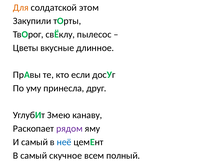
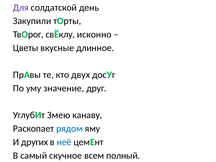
Для colour: orange -> purple (21, 8)
этом: этом -> день (89, 8)
пылесос: пылесос -> исконно (94, 34)
если: если -> двух (81, 75)
принесла: принесла -> значение (64, 88)
рядом colour: purple -> blue (69, 129)
И самый: самый -> других (35, 142)
